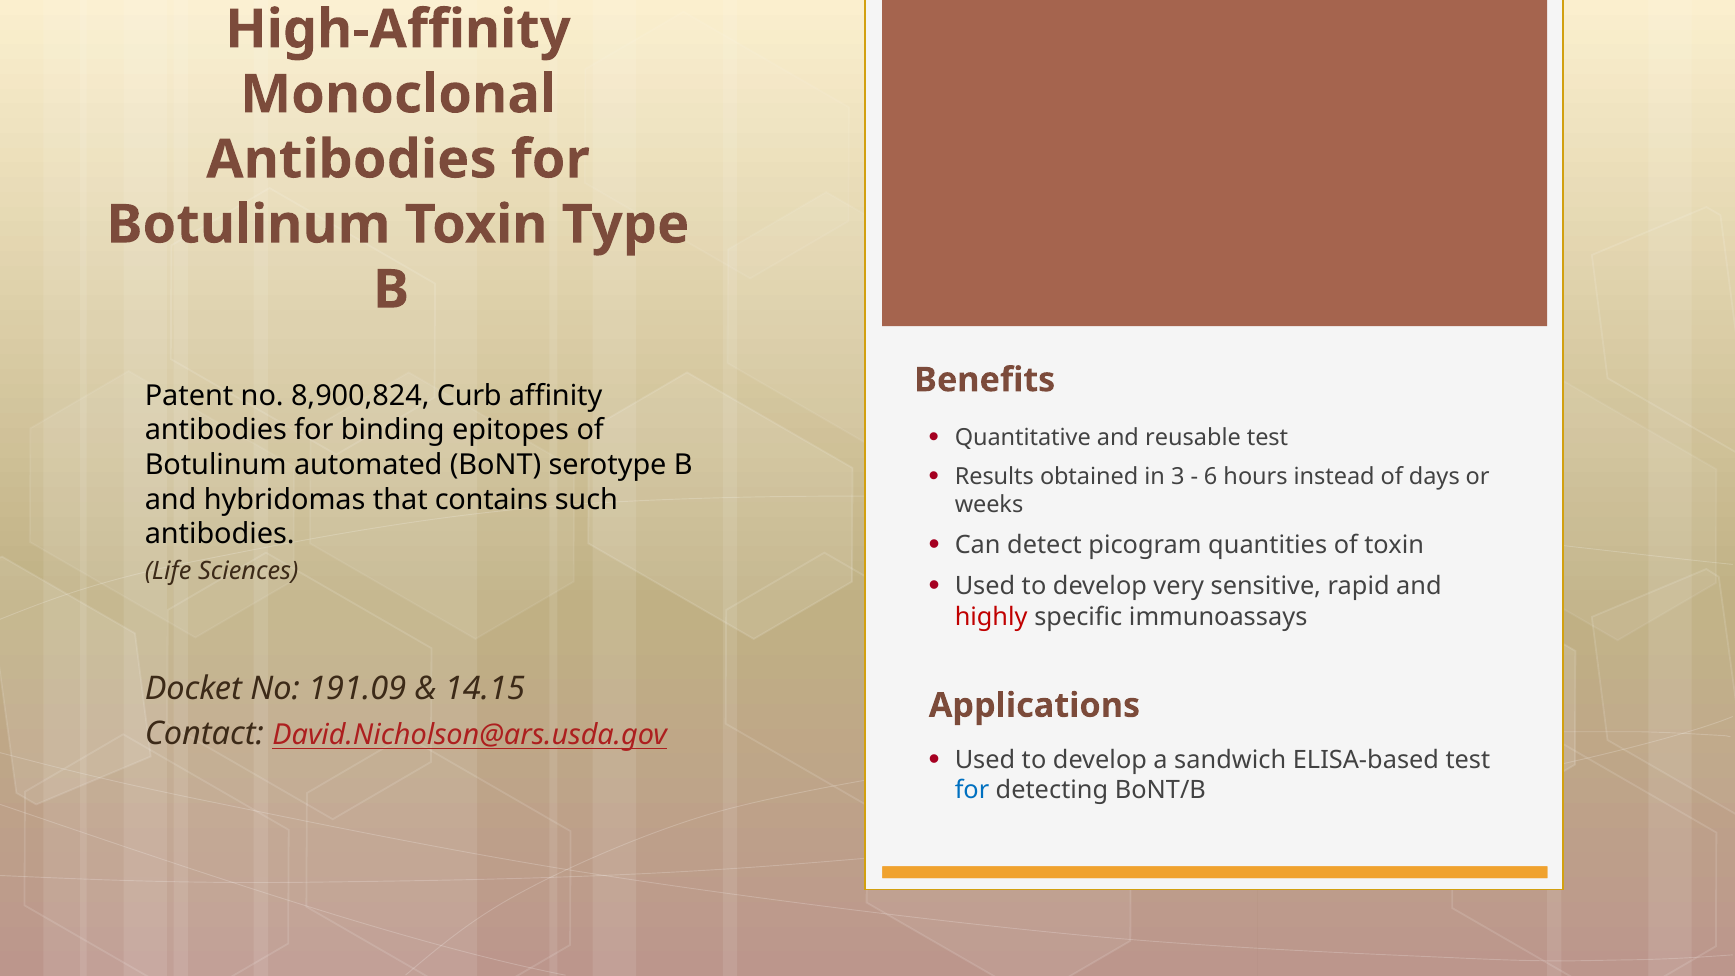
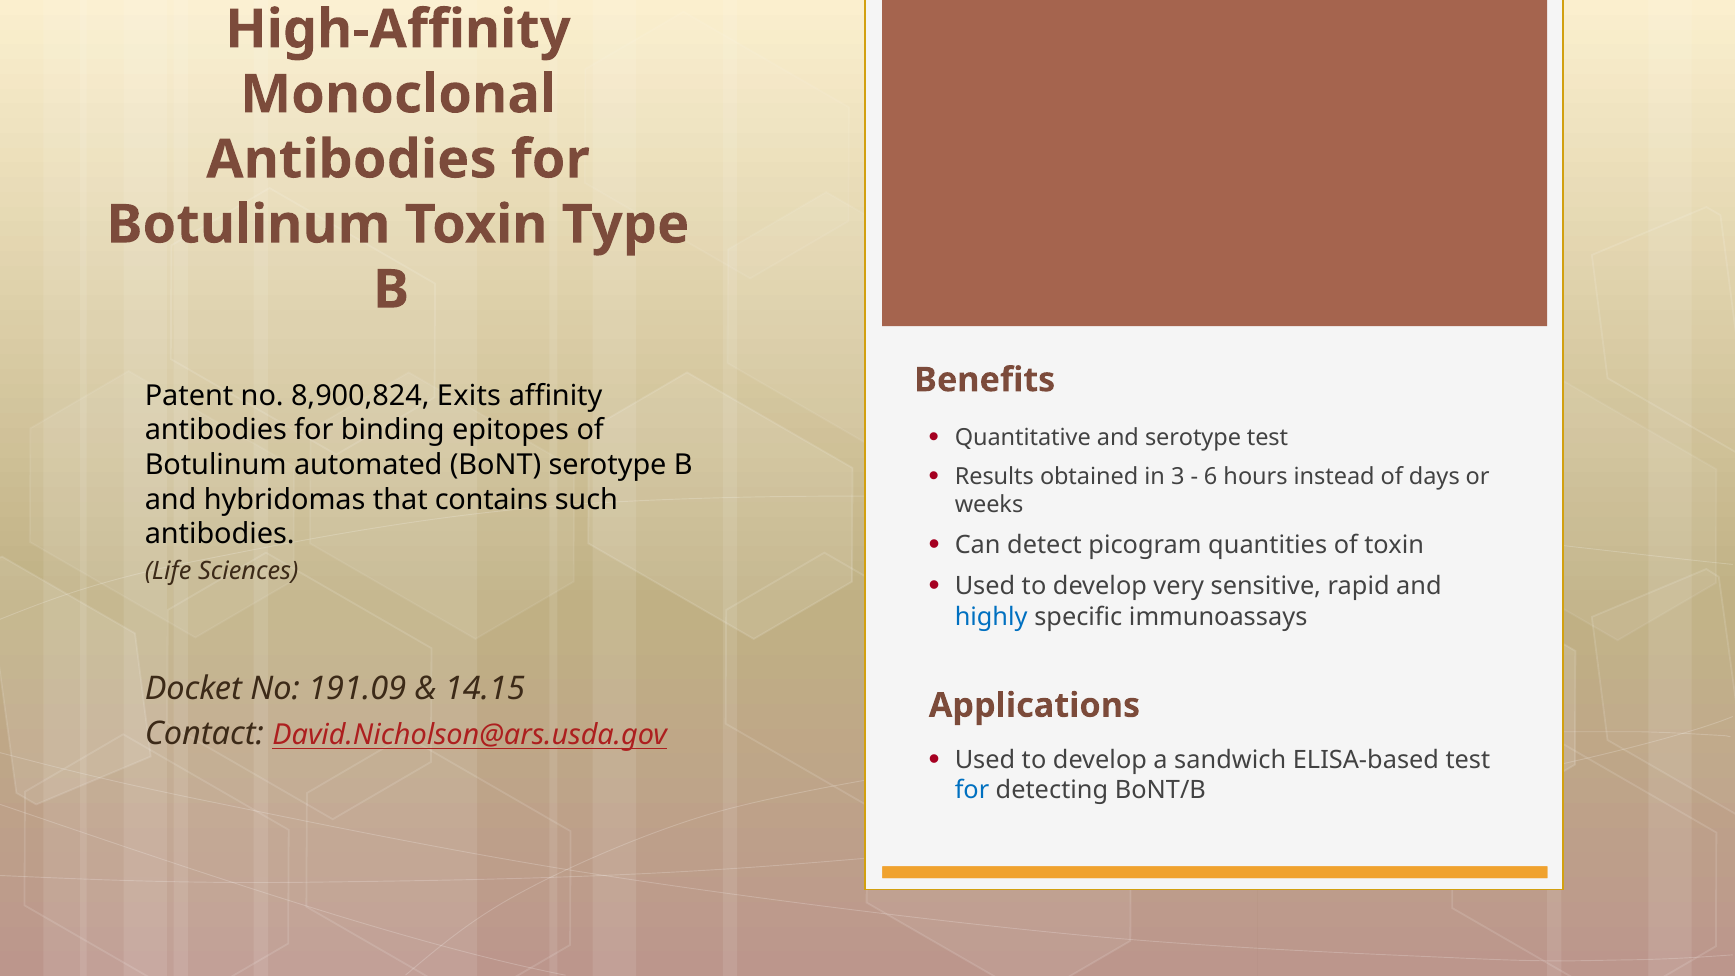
Curb: Curb -> Exits (469, 396)
and reusable: reusable -> serotype (1193, 438)
highly colour: red -> blue (991, 617)
